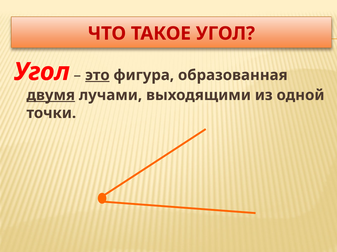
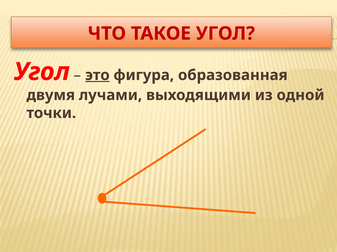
двумя underline: present -> none (51, 95)
